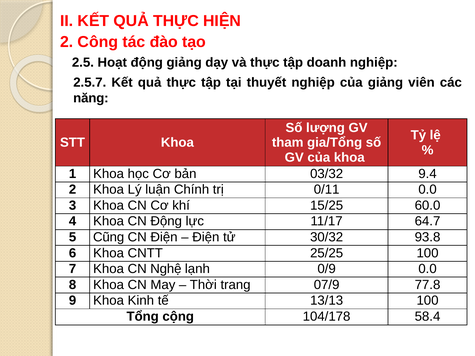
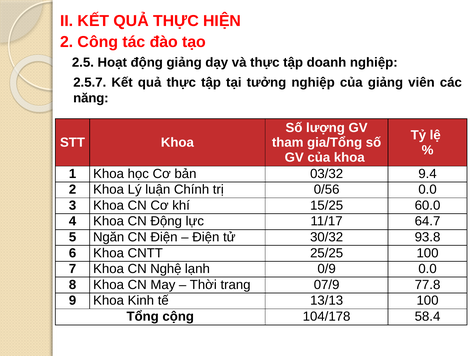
thuyết: thuyết -> tưởng (266, 82)
0/11: 0/11 -> 0/56 (327, 190)
Cũng: Cũng -> Ngăn (109, 237)
